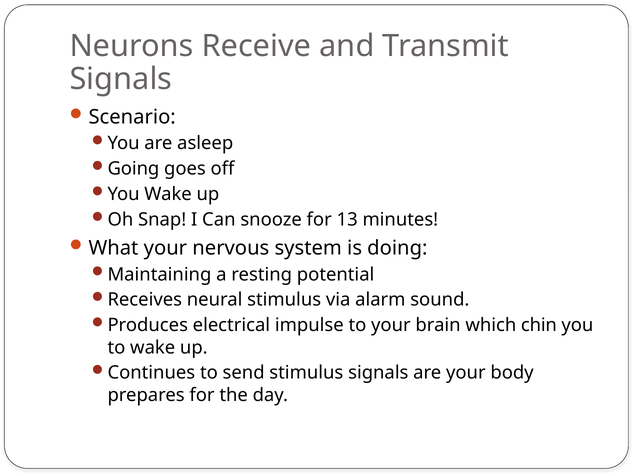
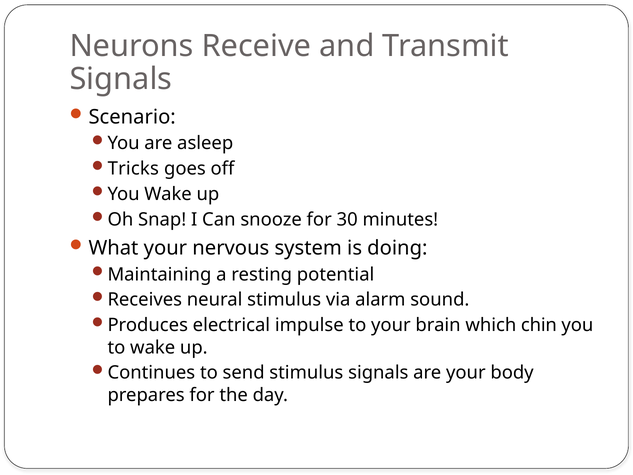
Going: Going -> Tricks (133, 169)
13: 13 -> 30 (347, 219)
